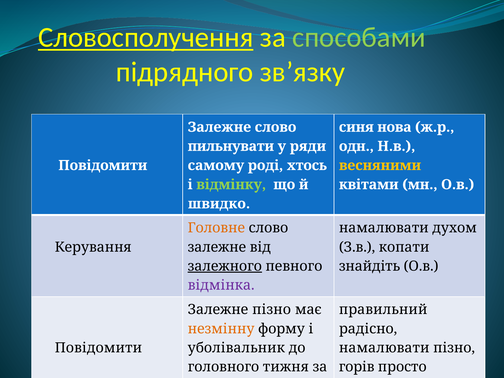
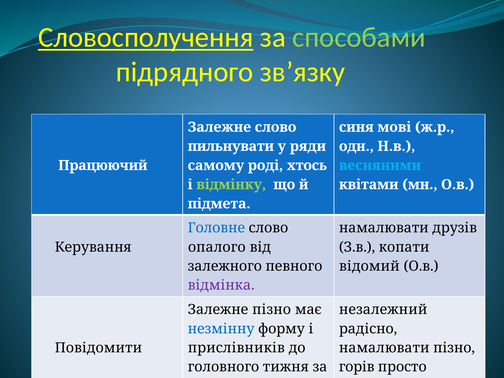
нова: нова -> мові (394, 127)
Повідомити: Повідомити -> Працюючий (103, 165)
весняними colour: yellow -> light blue (380, 165)
швидко: швидко -> підмета (219, 204)
Головне colour: orange -> blue (216, 228)
духом: духом -> друзів (455, 228)
залежне: залежне -> опалого (217, 247)
залежного underline: present -> none (225, 266)
знайдіть: знайдіть -> відомий (369, 266)
правильний: правильний -> незалежний (383, 310)
незмінну colour: orange -> blue (221, 329)
уболівальник: уболівальник -> прислівників (236, 348)
